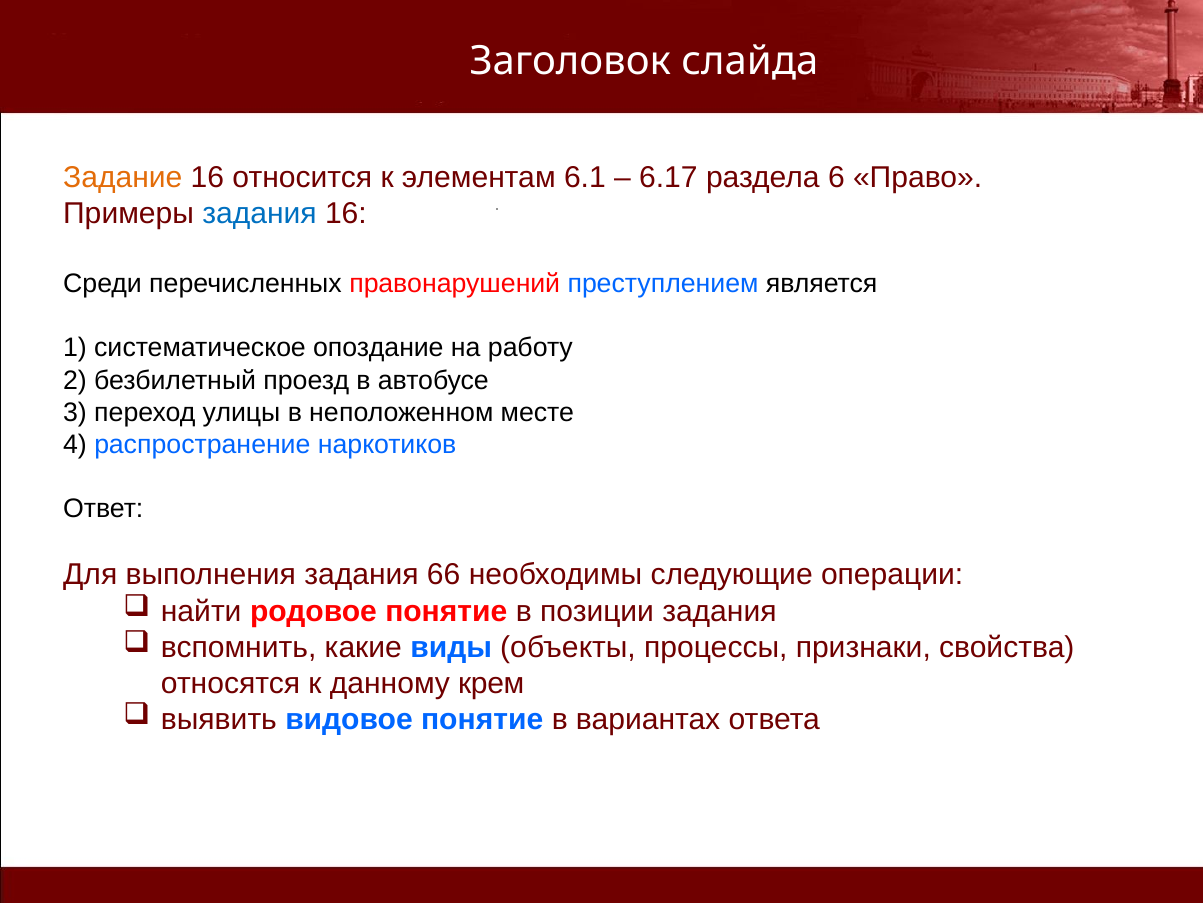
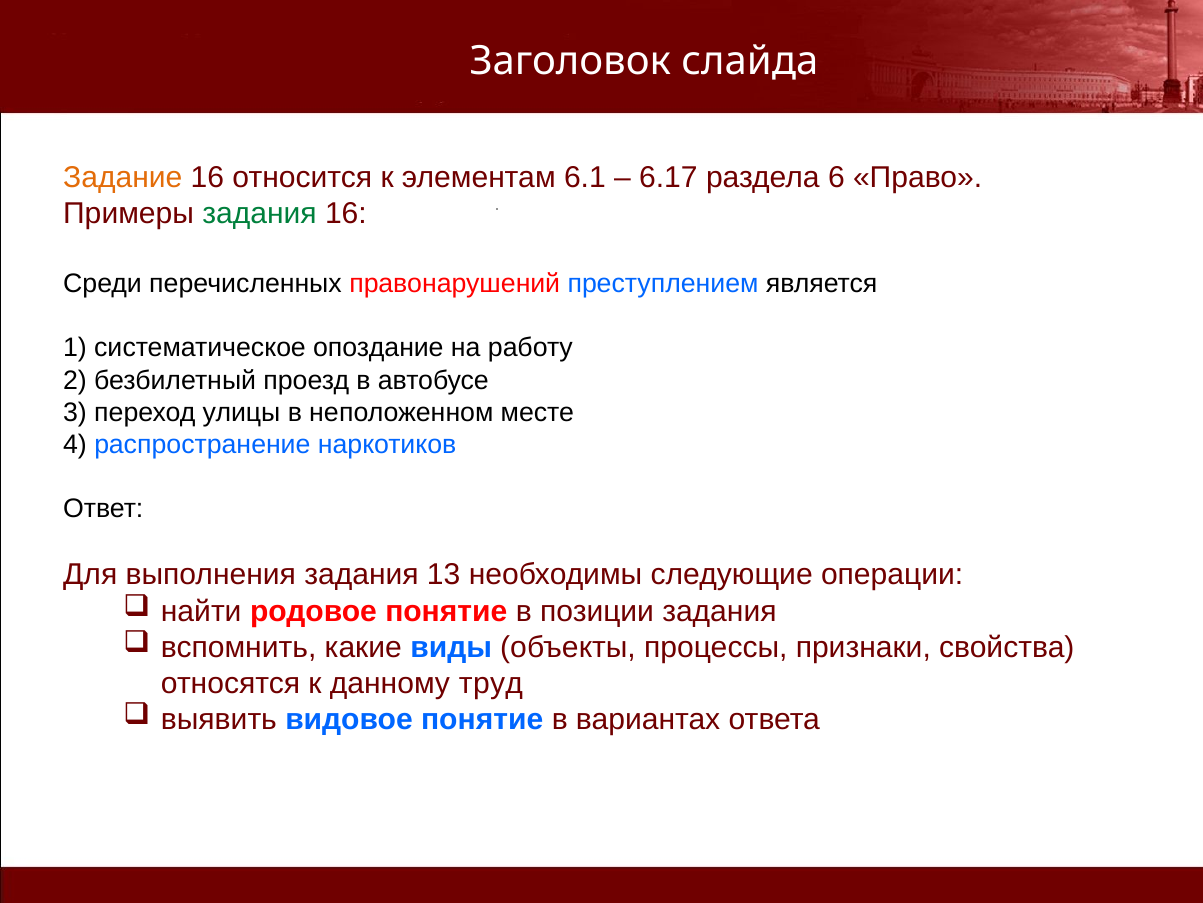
задания colour: blue -> green (259, 214)
66: 66 -> 13 (444, 575)
крем: крем -> труд (491, 683)
